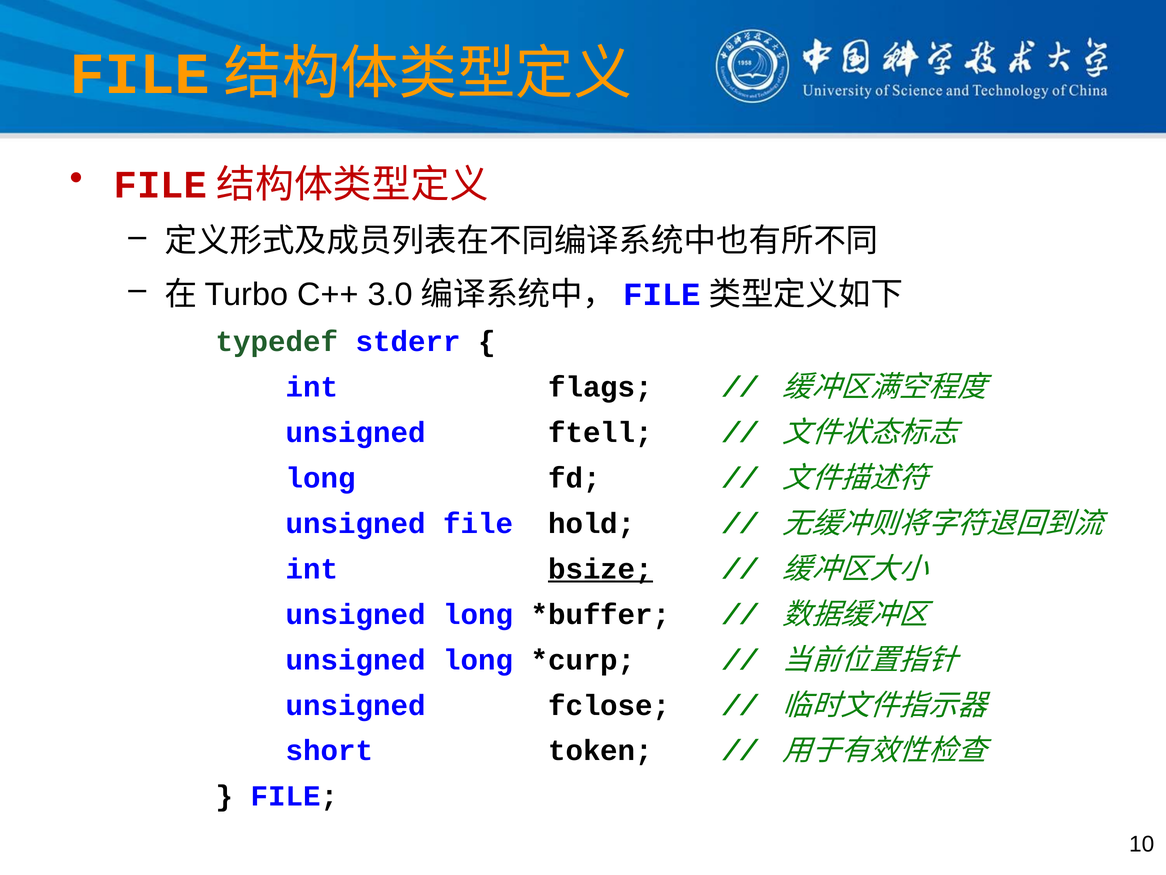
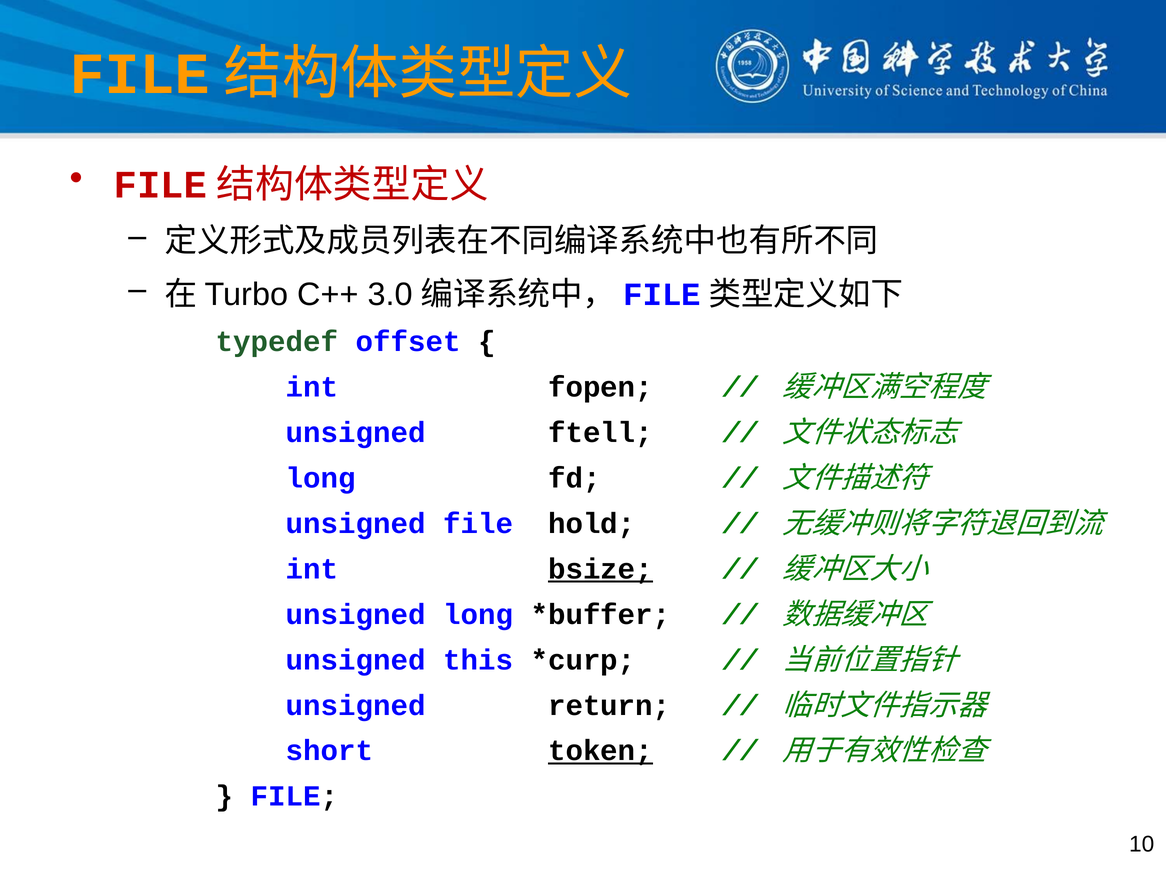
stderr: stderr -> offset (408, 341)
flags: flags -> fopen (600, 387)
long: long -> this (478, 660)
fclose: fclose -> return (609, 705)
token underline: none -> present (600, 750)
